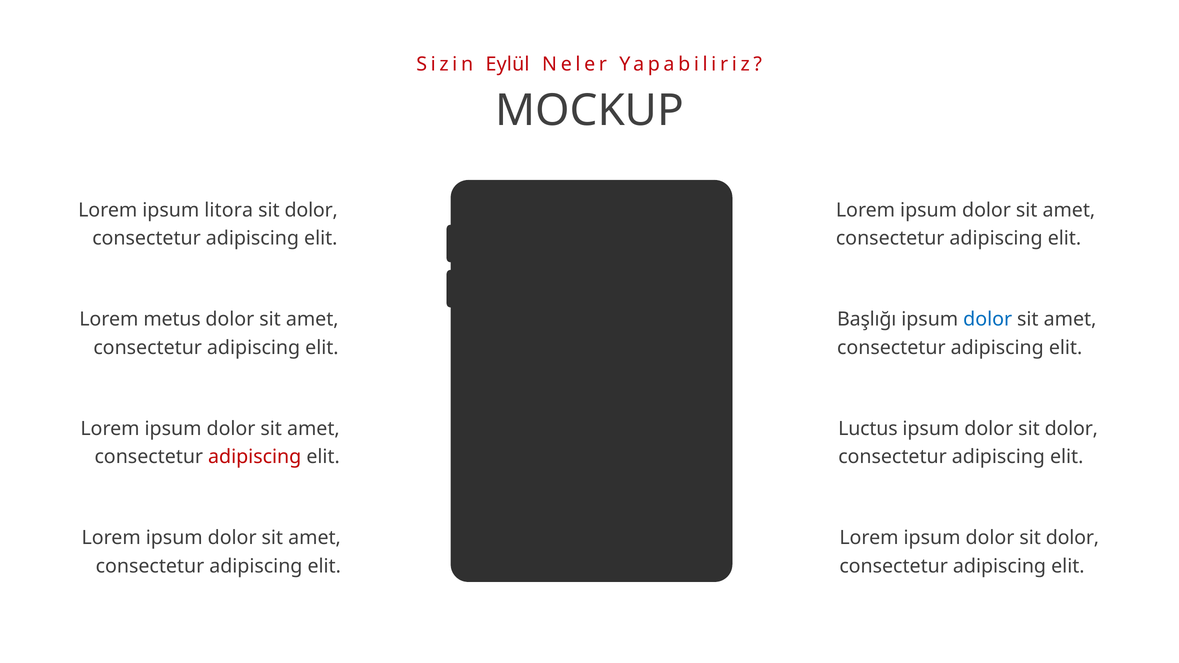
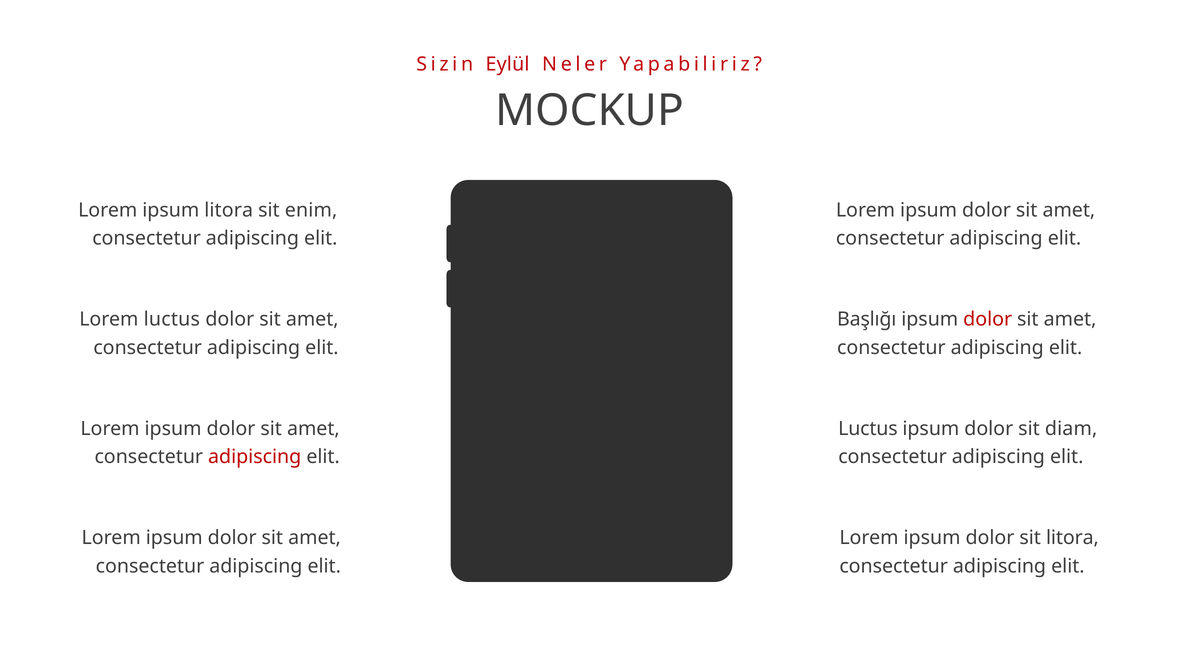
dolor: dolor -> enim (311, 210)
Lorem metus: metus -> luctus (172, 319)
dolor colour: blue -> red (988, 319)
dolor: dolor -> diam (1071, 429)
dolor: dolor -> litora (1072, 538)
